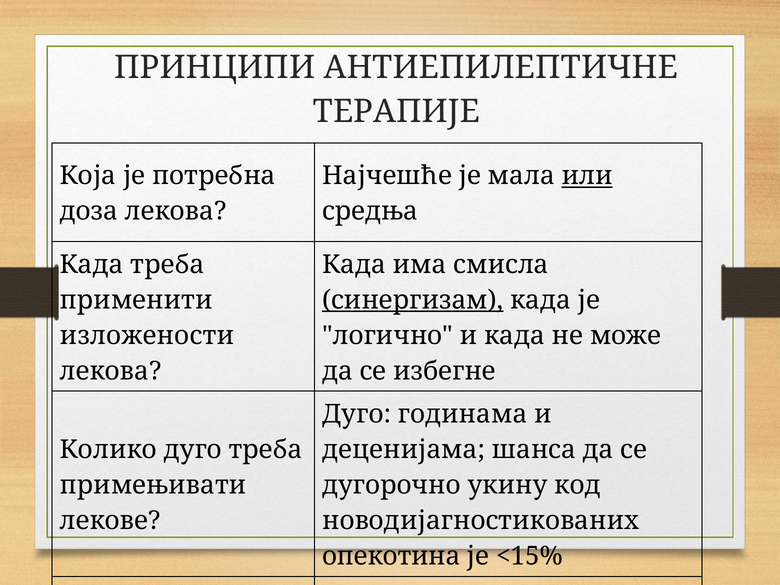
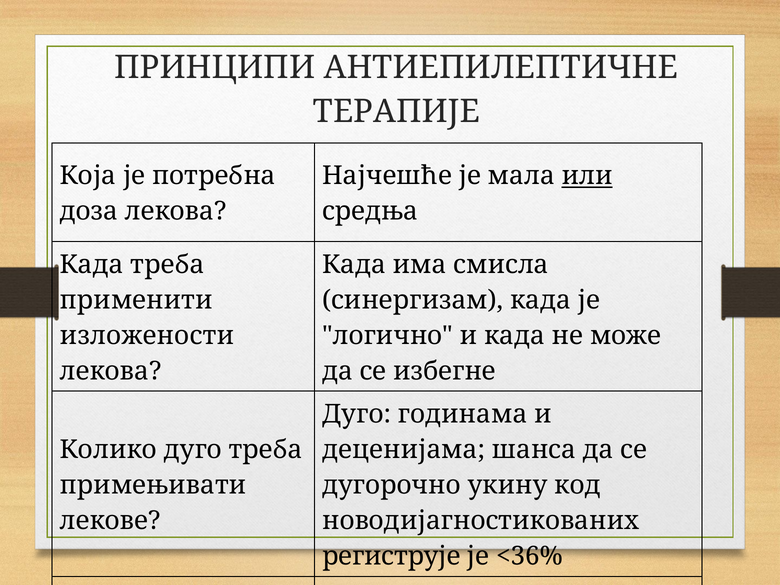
синергизам underline: present -> none (413, 300)
опекотина: опекотина -> региструје (391, 556)
<15%: <15% -> <36% (529, 556)
